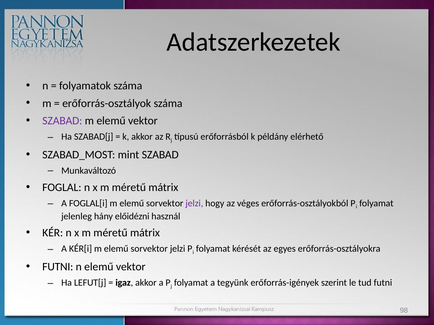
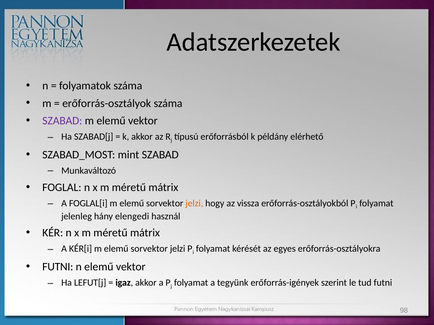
jelzi colour: purple -> orange (194, 203)
véges: véges -> vissza (248, 203)
előidézni: előidézni -> elengedi (132, 217)
